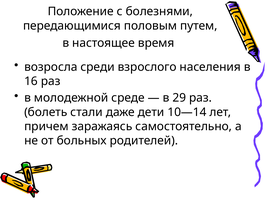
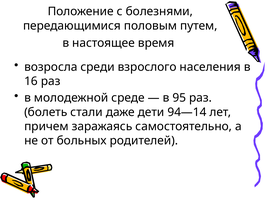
29: 29 -> 95 (179, 98)
10—14: 10—14 -> 94—14 (187, 112)
